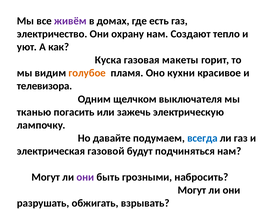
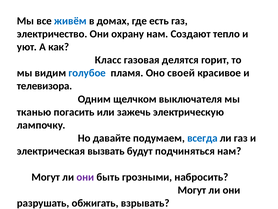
живём colour: purple -> blue (70, 21)
Куска: Куска -> Класс (108, 60)
макеты: макеты -> делятся (180, 60)
голубое colour: orange -> blue (87, 73)
кухни: кухни -> своей (181, 73)
газовой: газовой -> вызвать (106, 151)
